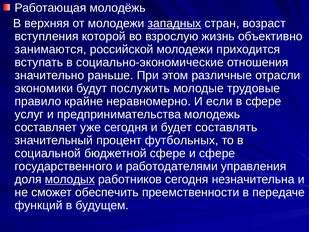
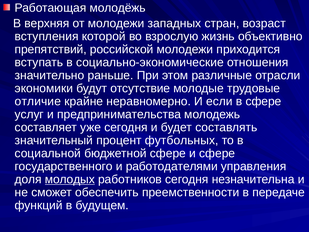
западных underline: present -> none (174, 23)
занимаются: занимаются -> препятствий (51, 49)
послужить: послужить -> отсутствие (140, 88)
правило: правило -> отличие (38, 101)
